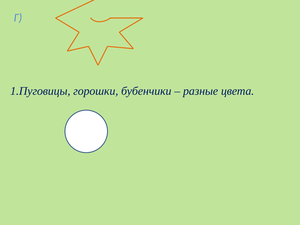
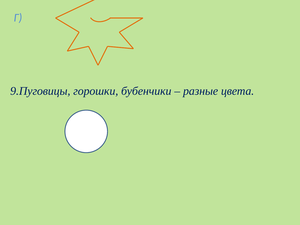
1.Пуговицы: 1.Пуговицы -> 9.Пуговицы (40, 91)
